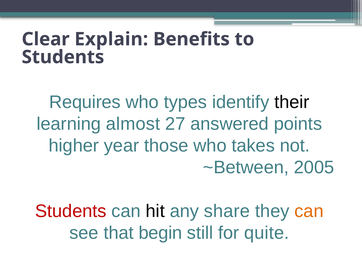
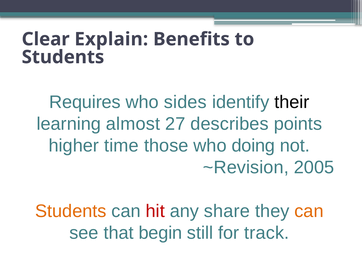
types: types -> sides (185, 102)
answered: answered -> describes (230, 124)
year: year -> time (121, 145)
takes: takes -> doing (253, 145)
~Between: ~Between -> ~Revision (246, 167)
Students colour: red -> orange (71, 211)
hit colour: black -> red (155, 211)
quite: quite -> track (267, 232)
